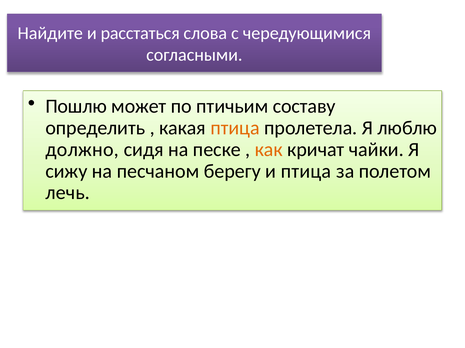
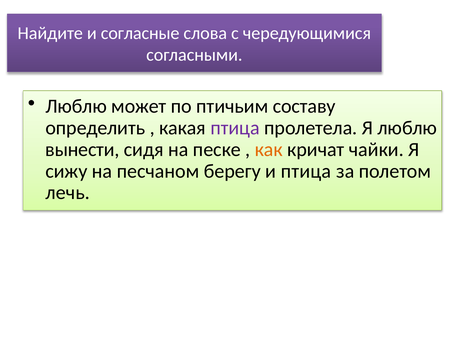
расстаться: расстаться -> согласные (140, 33)
Пошлю: Пошлю -> Люблю (76, 107)
птица colour: orange -> purple (235, 128)
должно: должно -> вынести (82, 150)
